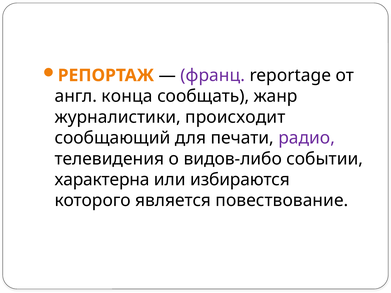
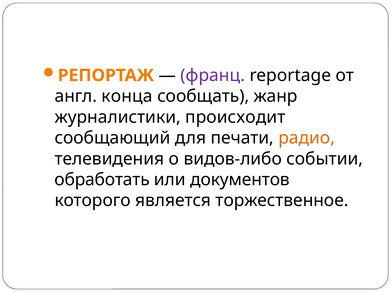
радио colour: purple -> orange (307, 138)
характерна: характерна -> обработать (102, 180)
избираются: избираются -> документов (240, 180)
повествование: повествование -> торжественное (282, 201)
